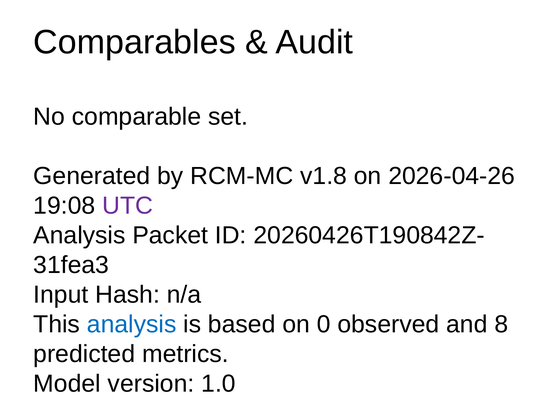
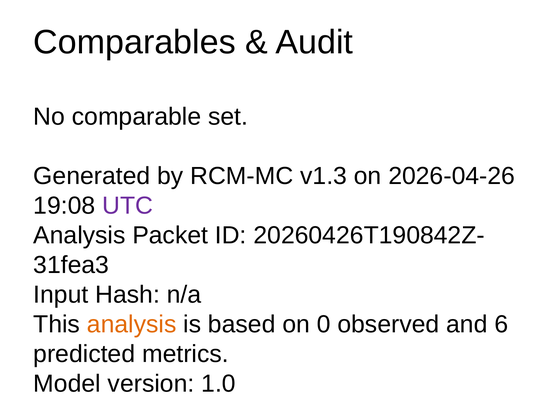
v1.8: v1.8 -> v1.3 (324, 176)
analysis colour: blue -> orange (132, 325)
8: 8 -> 6 (501, 325)
